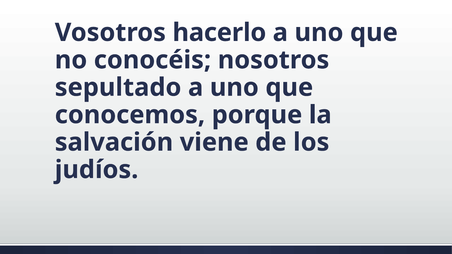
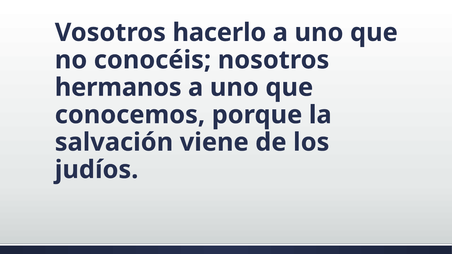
sepultado: sepultado -> hermanos (118, 88)
